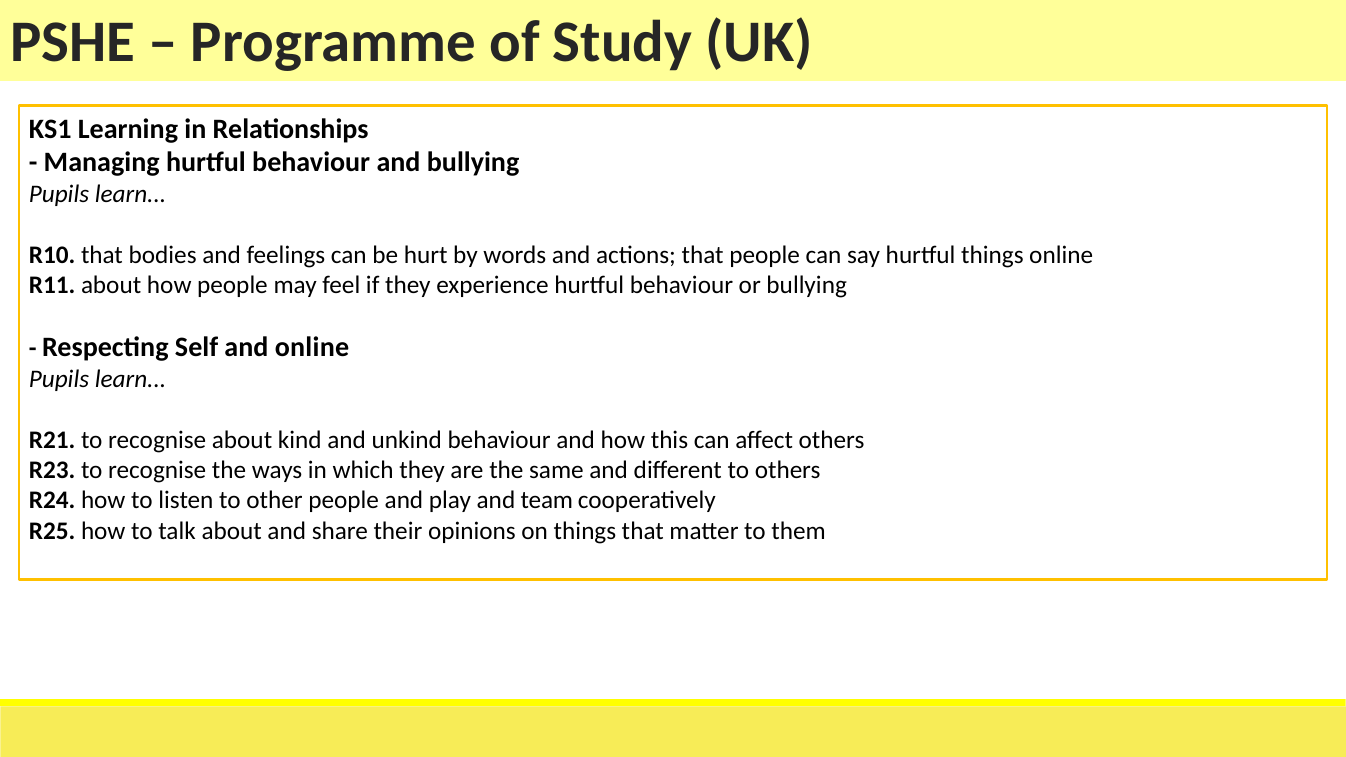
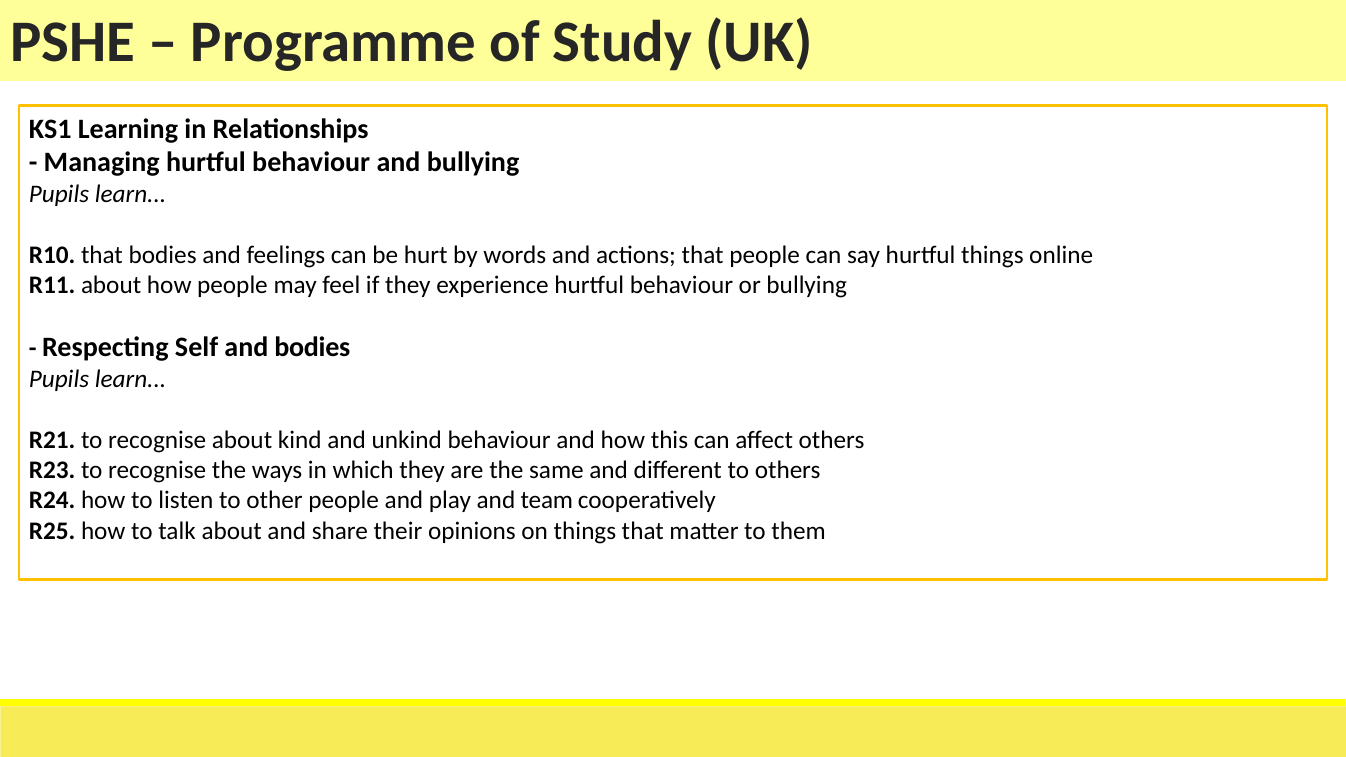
and online: online -> bodies (312, 348)
